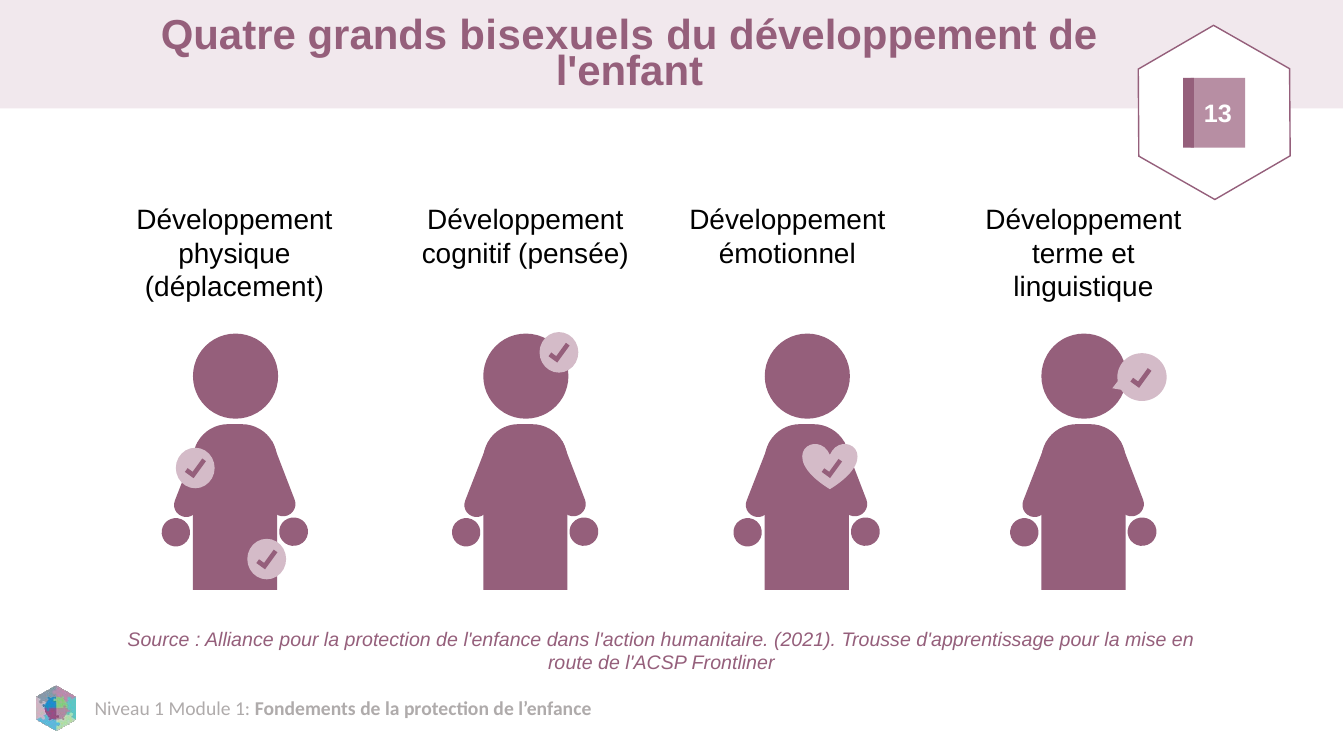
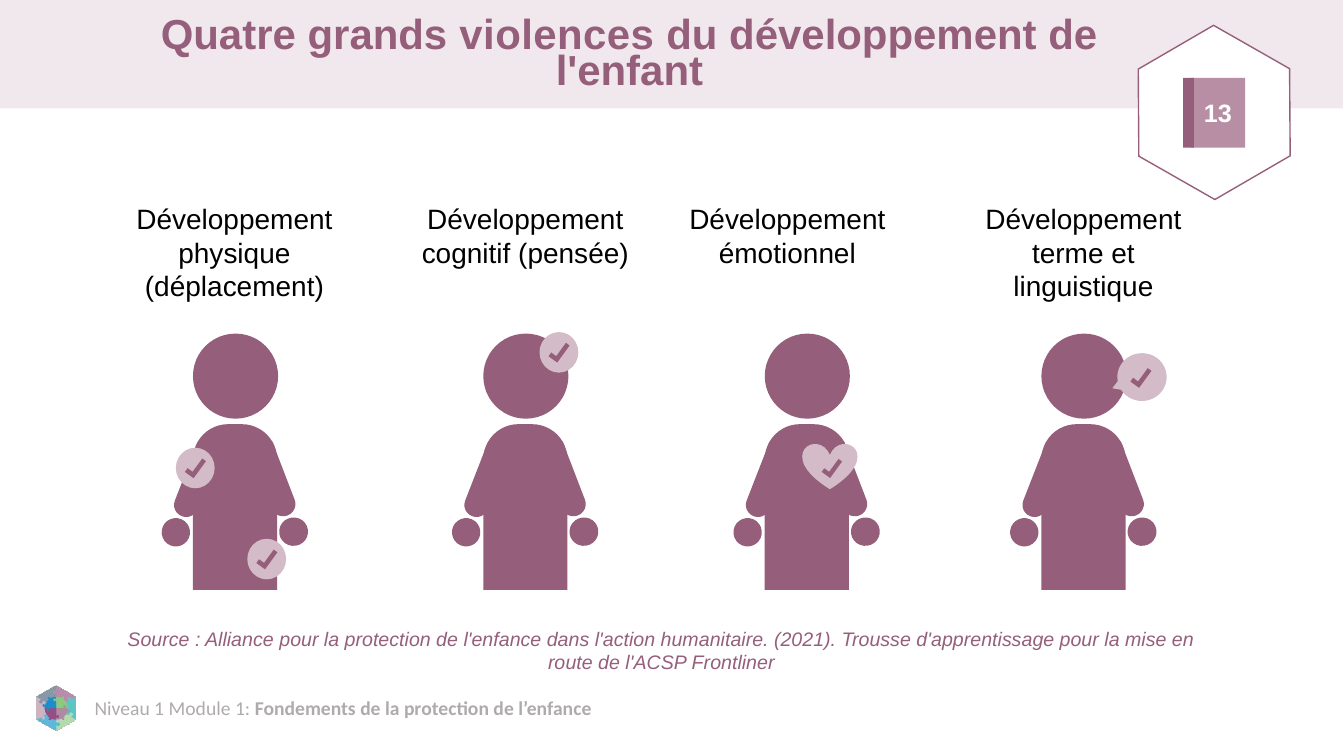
bisexuels: bisexuels -> violences (557, 35)
